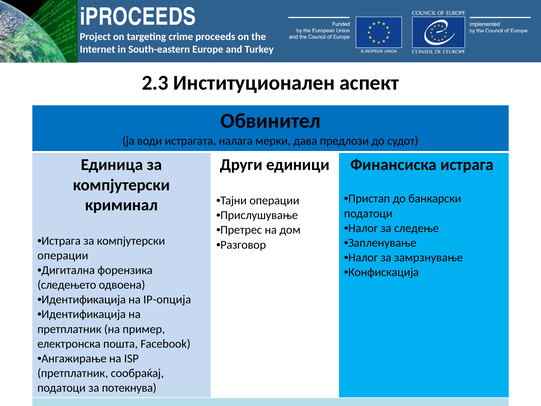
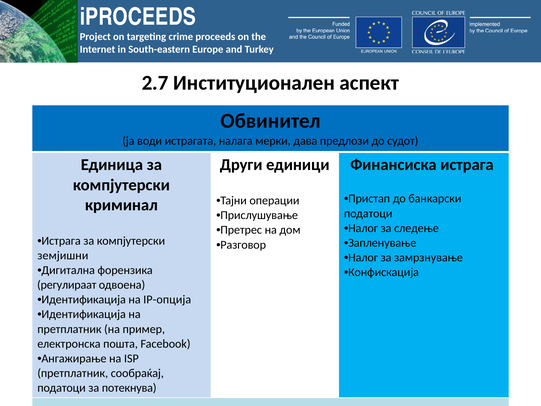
2.3: 2.3 -> 2.7 (155, 83)
операции: операции -> земјишни (63, 255)
следењето: следењето -> регулираат (67, 285)
